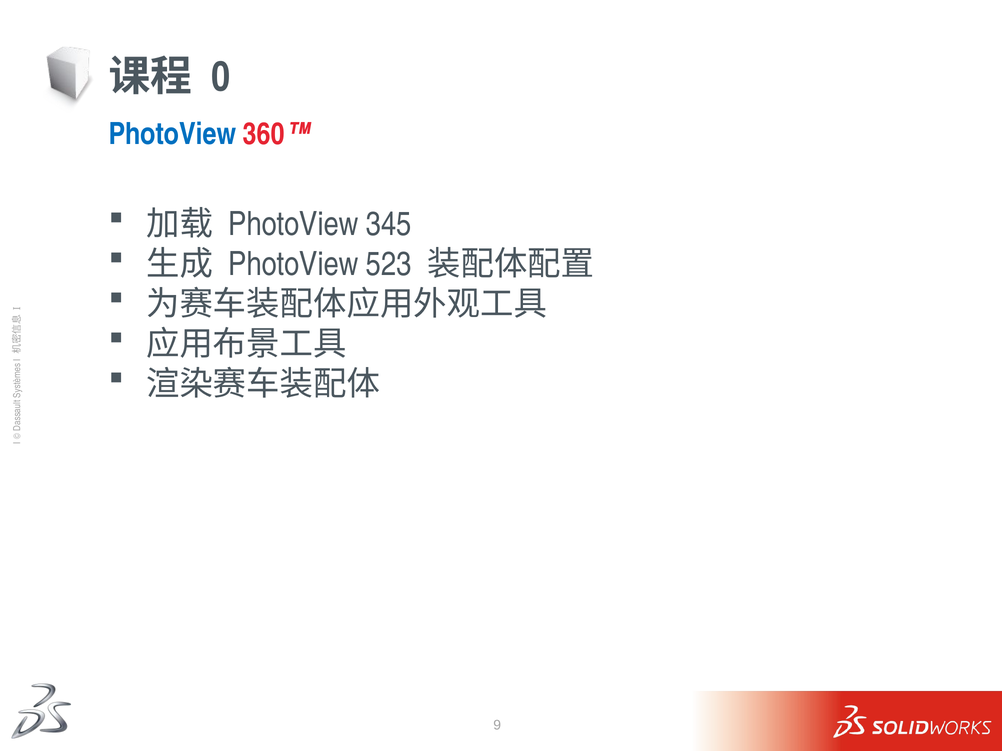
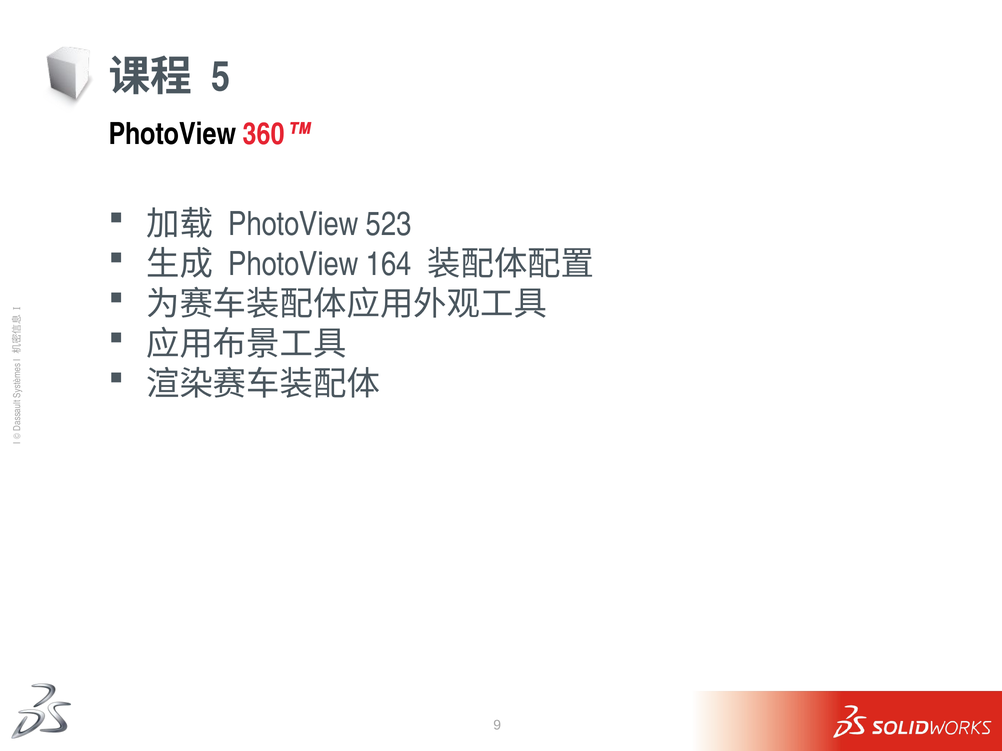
0: 0 -> 5 (221, 77)
PhotoView colour: blue -> black (172, 134)
345: 345 -> 523 (389, 224)
523: 523 -> 164 (389, 264)
